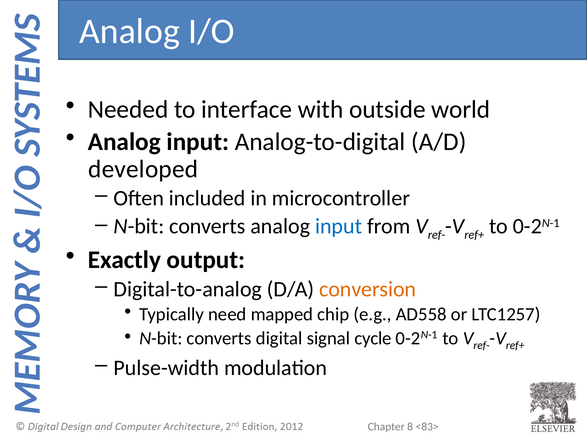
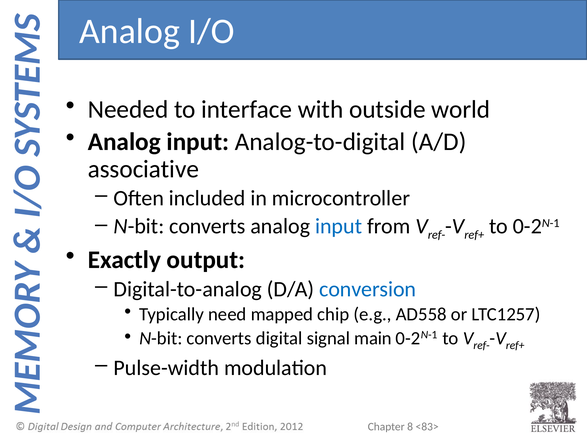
developed: developed -> associative (143, 169)
conversion colour: orange -> blue (368, 289)
cycle: cycle -> main (373, 338)
